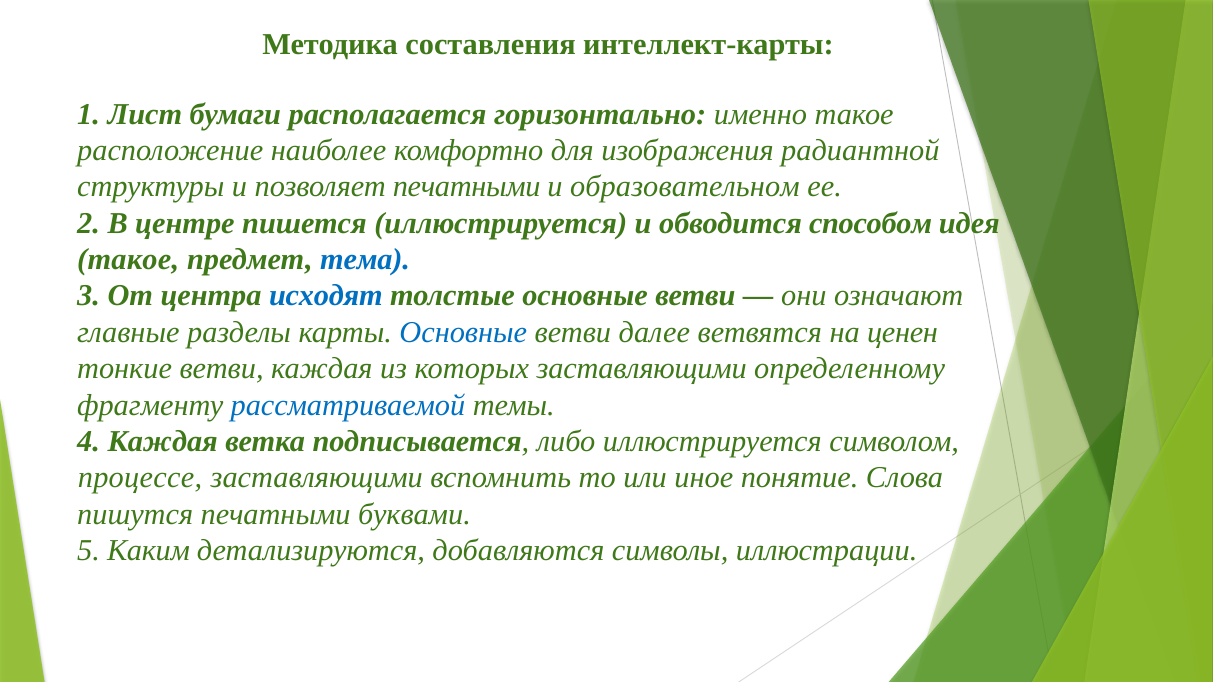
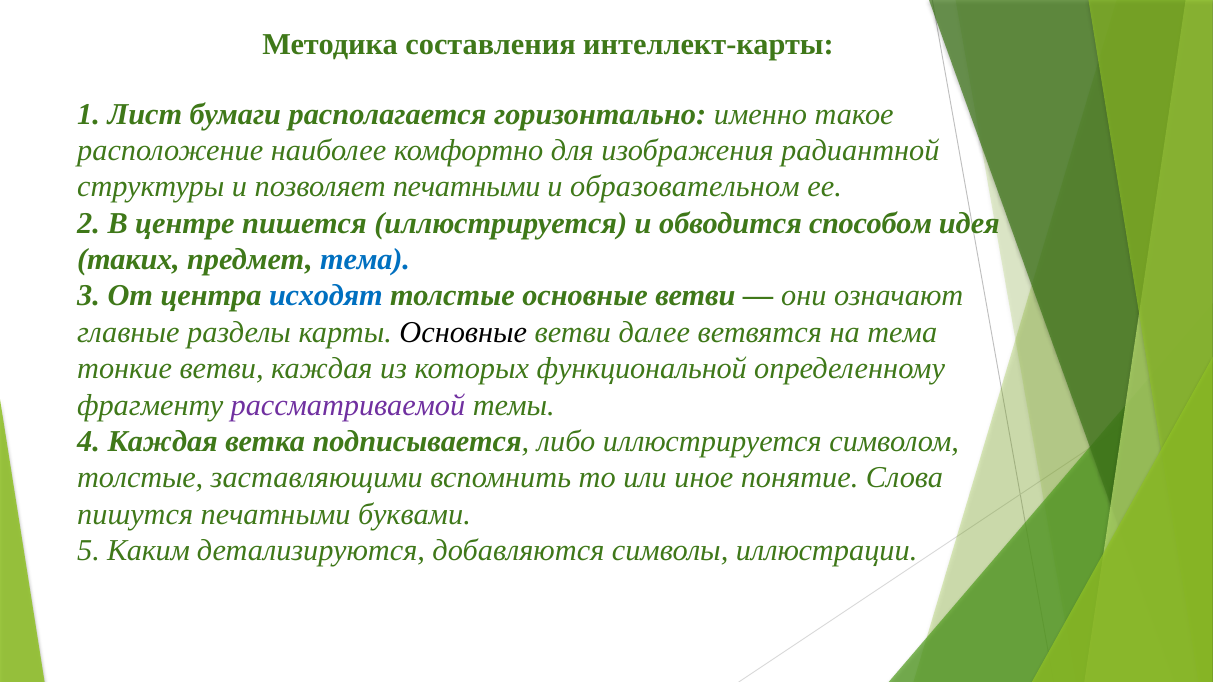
такое: такое -> таких (128, 260)
Основные colour: blue -> black (463, 333)
на ценен: ценен -> тема (902, 333)
которых заставляющими: заставляющими -> функциональной (642, 369)
рассматриваемой colour: blue -> purple (348, 405)
процессе: процессе -> толстые (140, 478)
